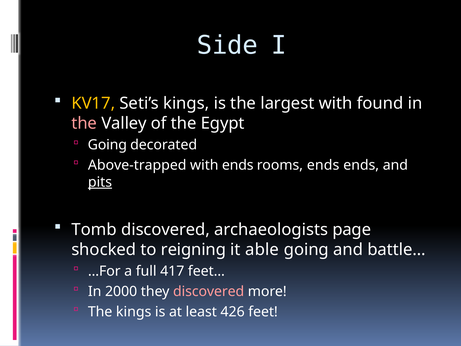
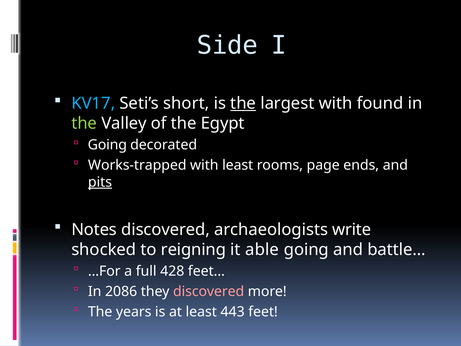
KV17 colour: yellow -> light blue (93, 103)
Seti’s kings: kings -> short (186, 103)
the underline: none -> present (243, 103)
the colour: pink -> light green (84, 123)
Above-trapped: Above-trapped -> Works-trapped (137, 165)
with ends: ends -> least (238, 165)
rooms ends: ends -> page (323, 165)
Tomb: Tomb -> Notes (94, 230)
page: page -> write (352, 230)
417: 417 -> 428 (172, 271)
2000: 2000 -> 2086 (121, 291)
The kings: kings -> years (134, 312)
426: 426 -> 443 (233, 312)
